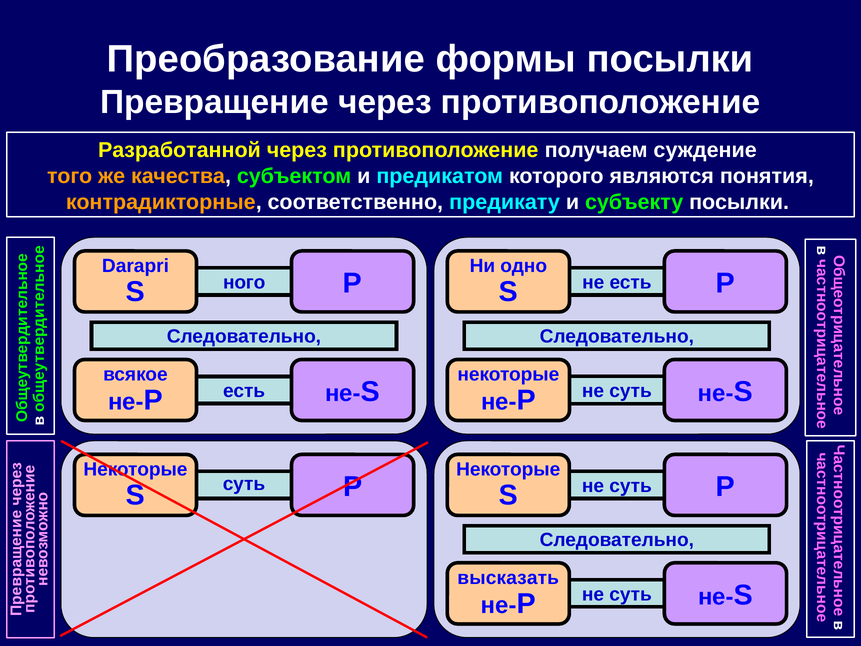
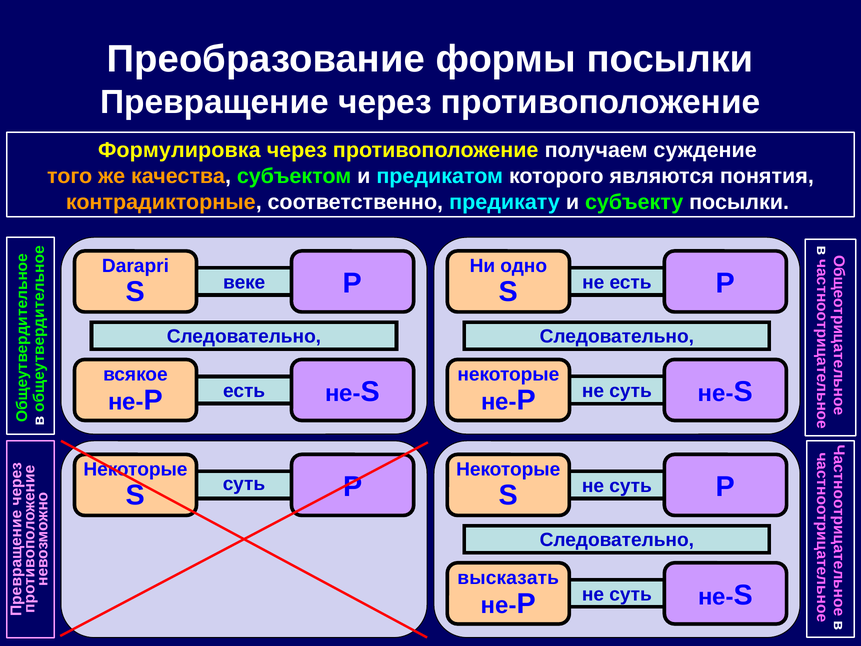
Разработанной: Разработанной -> Формулировка (179, 150)
ного: ного -> веке (244, 282)
